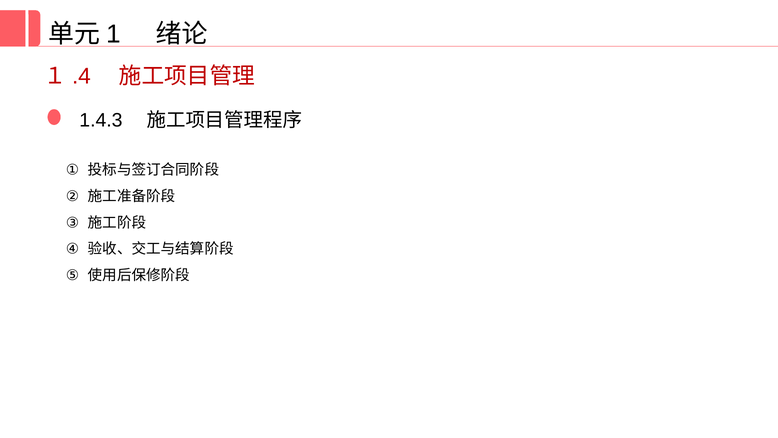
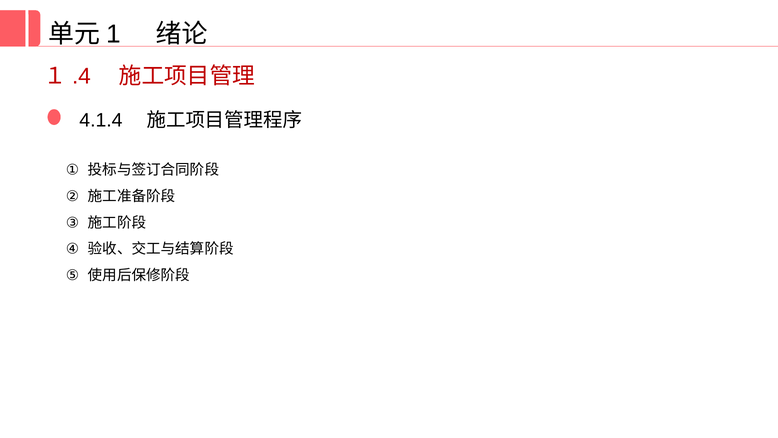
1.4.3: 1.4.3 -> 4.1.4 (101, 120)
